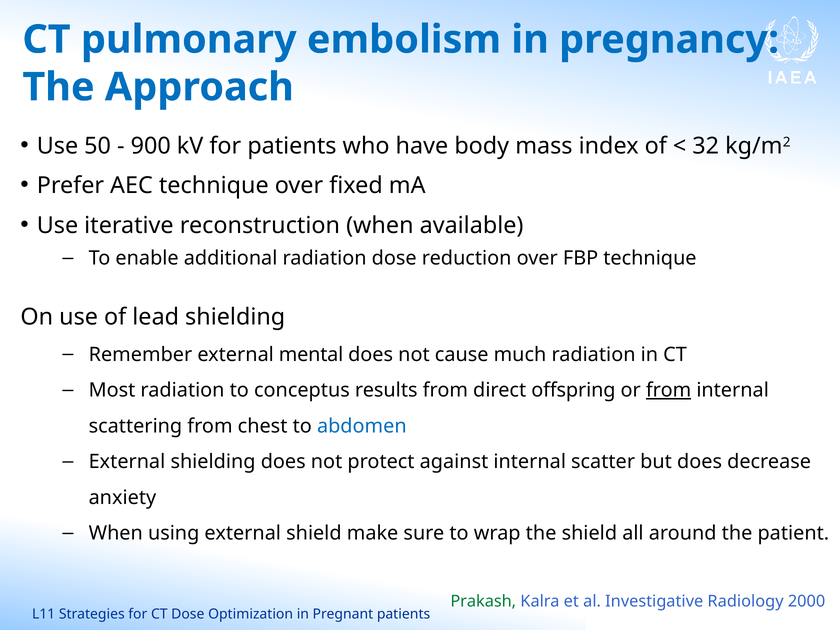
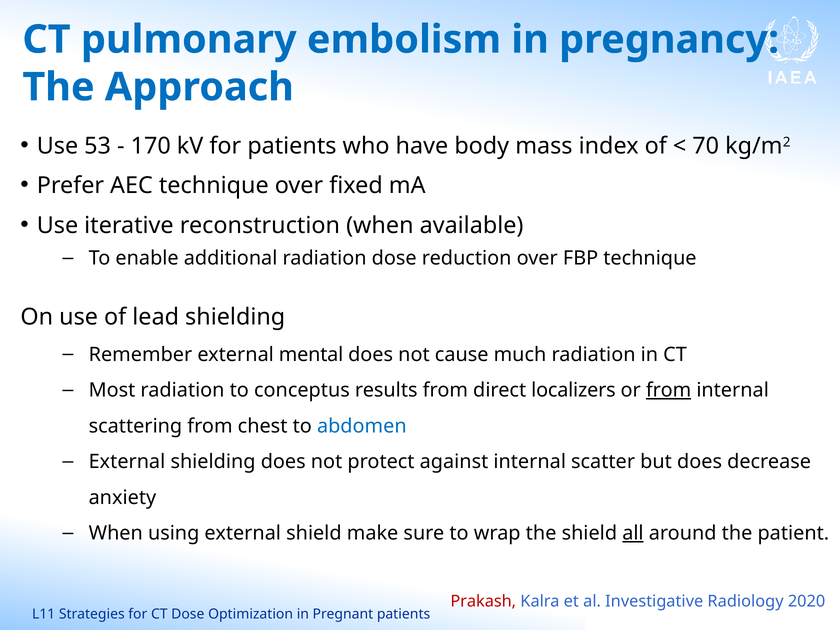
50: 50 -> 53 (98, 146)
900: 900 -> 170 (151, 146)
32: 32 -> 70 (706, 146)
offspring: offspring -> localizers (573, 390)
all underline: none -> present (633, 533)
Prakash colour: green -> red (483, 601)
2000: 2000 -> 2020 (807, 601)
